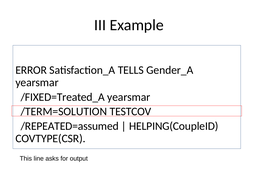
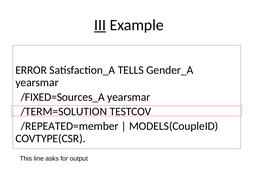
III underline: none -> present (100, 25)
/FIXED=Treated_A: /FIXED=Treated_A -> /FIXED=Sources_A (63, 97)
/REPEATED=assumed: /REPEATED=assumed -> /REPEATED=member (70, 126)
HELPING(CoupleID: HELPING(CoupleID -> MODELS(CoupleID (174, 126)
